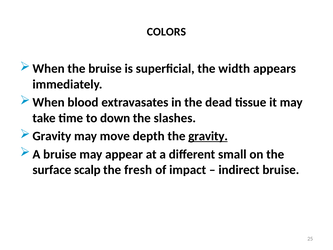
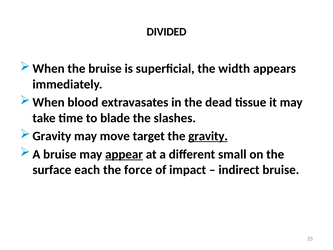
COLORS: COLORS -> DIVIDED (167, 32)
down: down -> blade (115, 118)
depth: depth -> target (149, 136)
appear underline: none -> present (124, 154)
scalp: scalp -> each (87, 170)
fresh: fresh -> force (138, 170)
